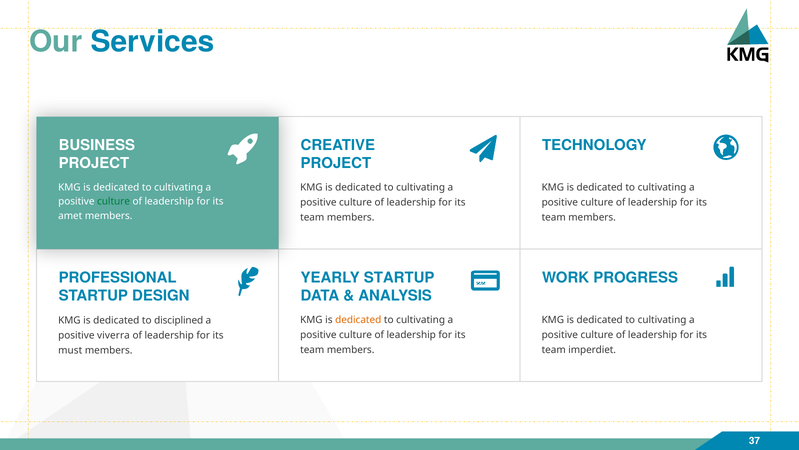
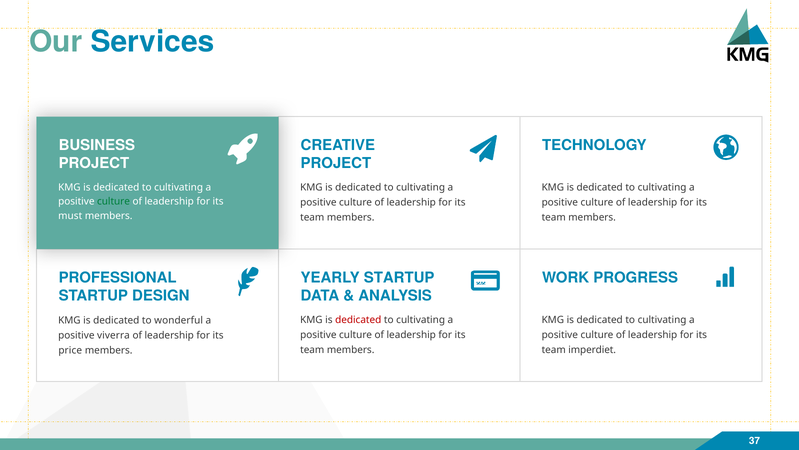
amet: amet -> must (70, 216)
dedicated colour: orange -> red (358, 320)
disciplined: disciplined -> wonderful (179, 320)
must: must -> price (70, 350)
